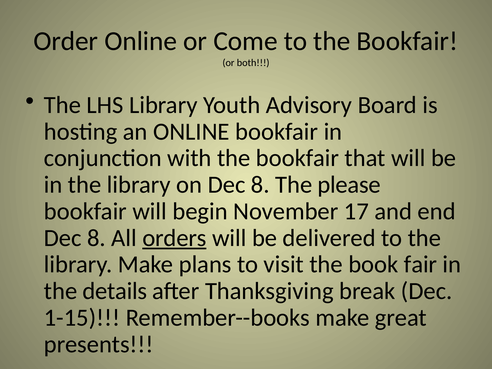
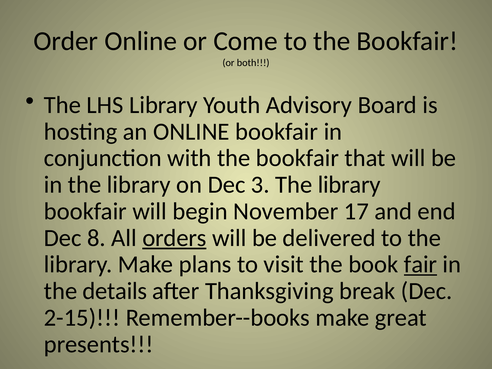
on Dec 8: 8 -> 3 (260, 185)
please: please -> library (349, 185)
fair underline: none -> present (421, 264)
1-15: 1-15 -> 2-15 (82, 318)
